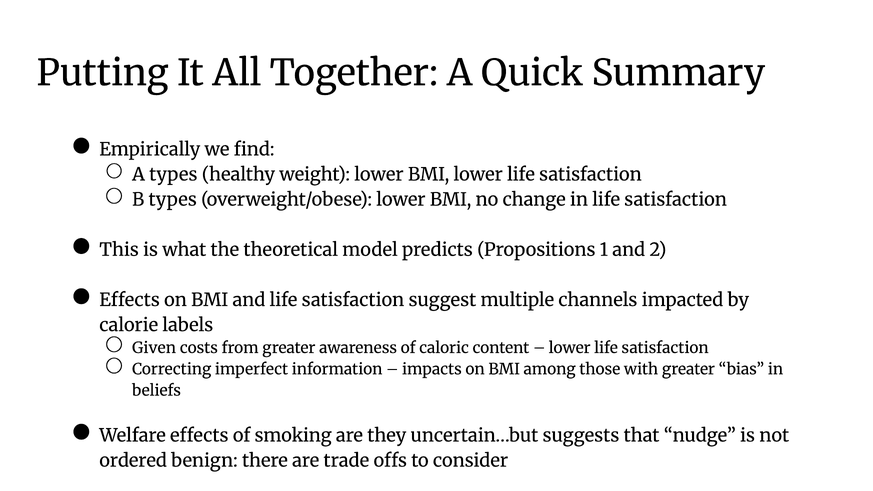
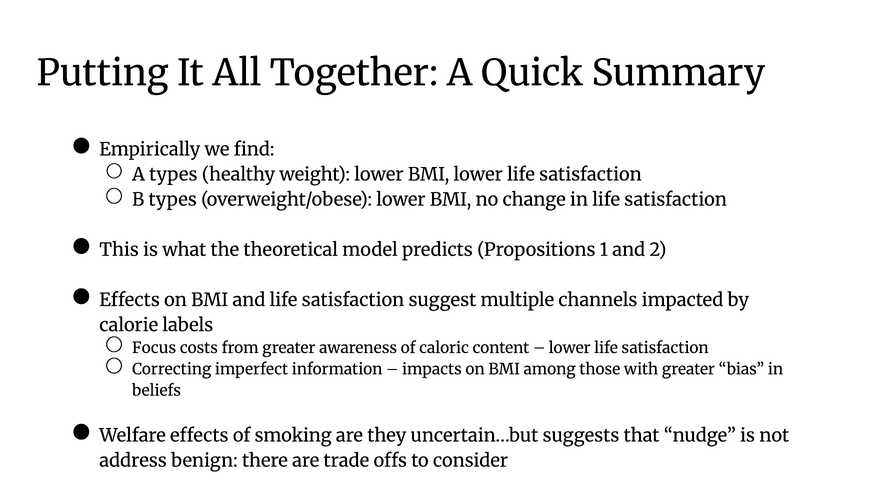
Given: Given -> Focus (154, 348)
ordered: ordered -> address (133, 461)
